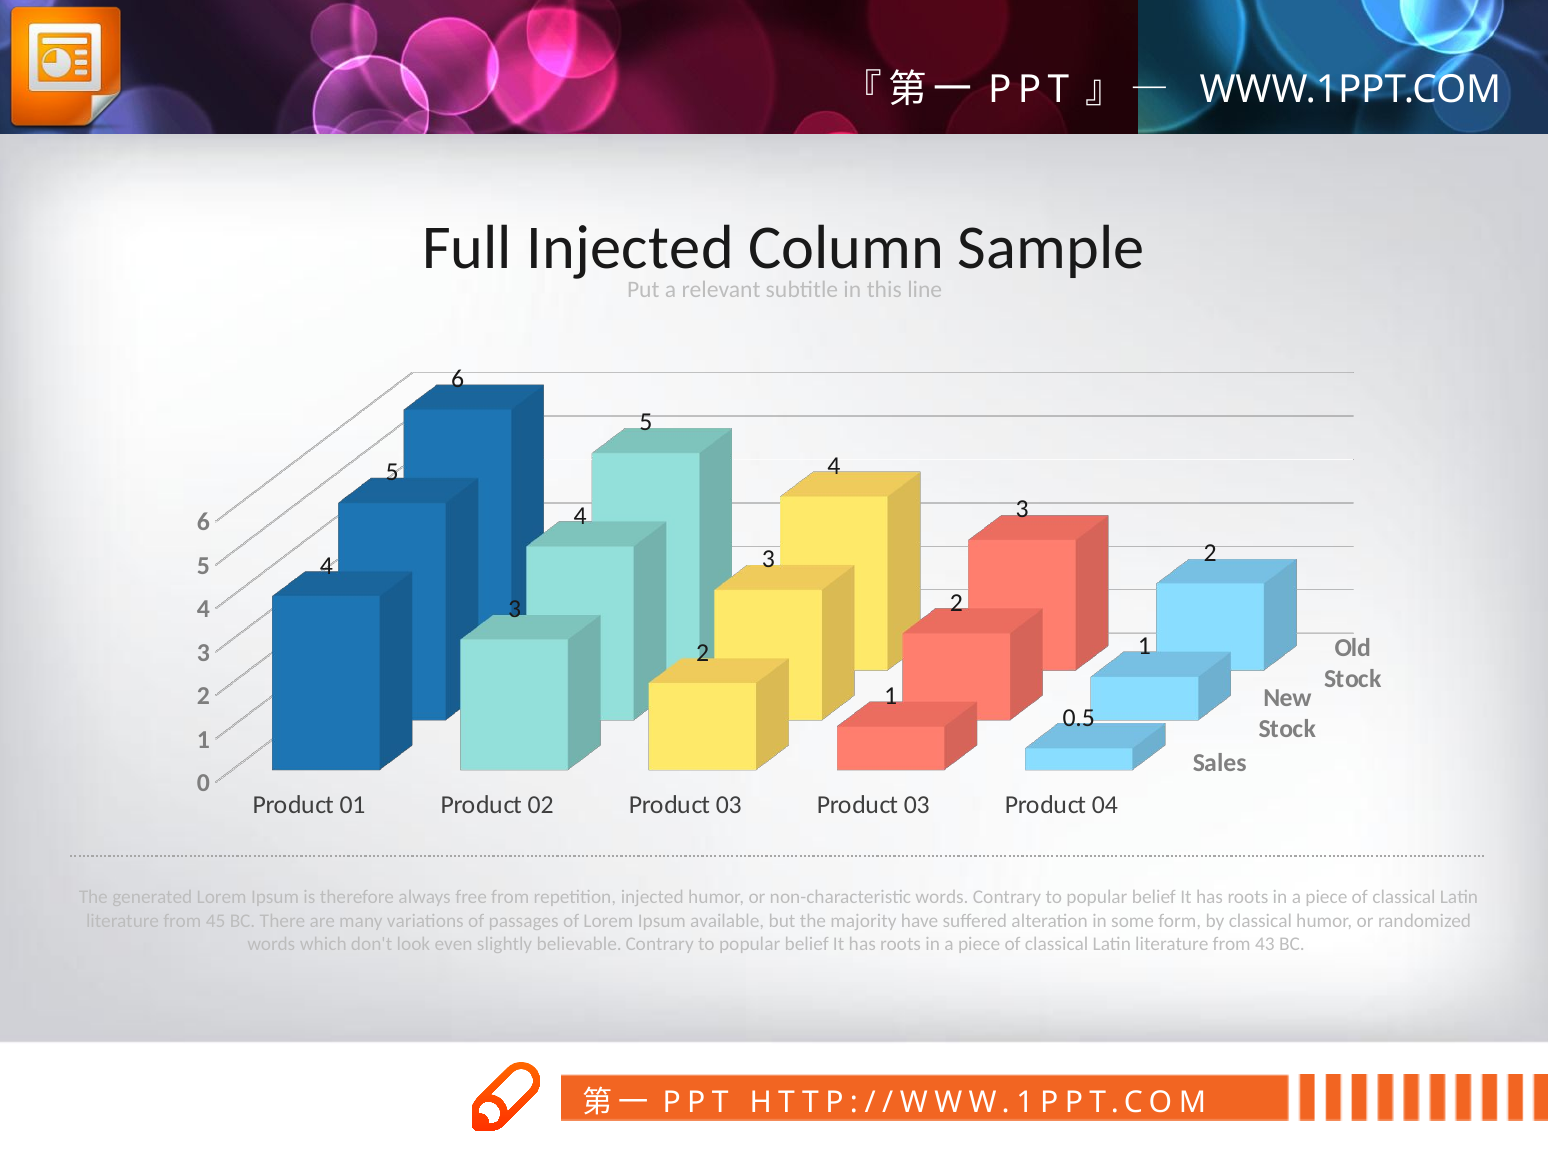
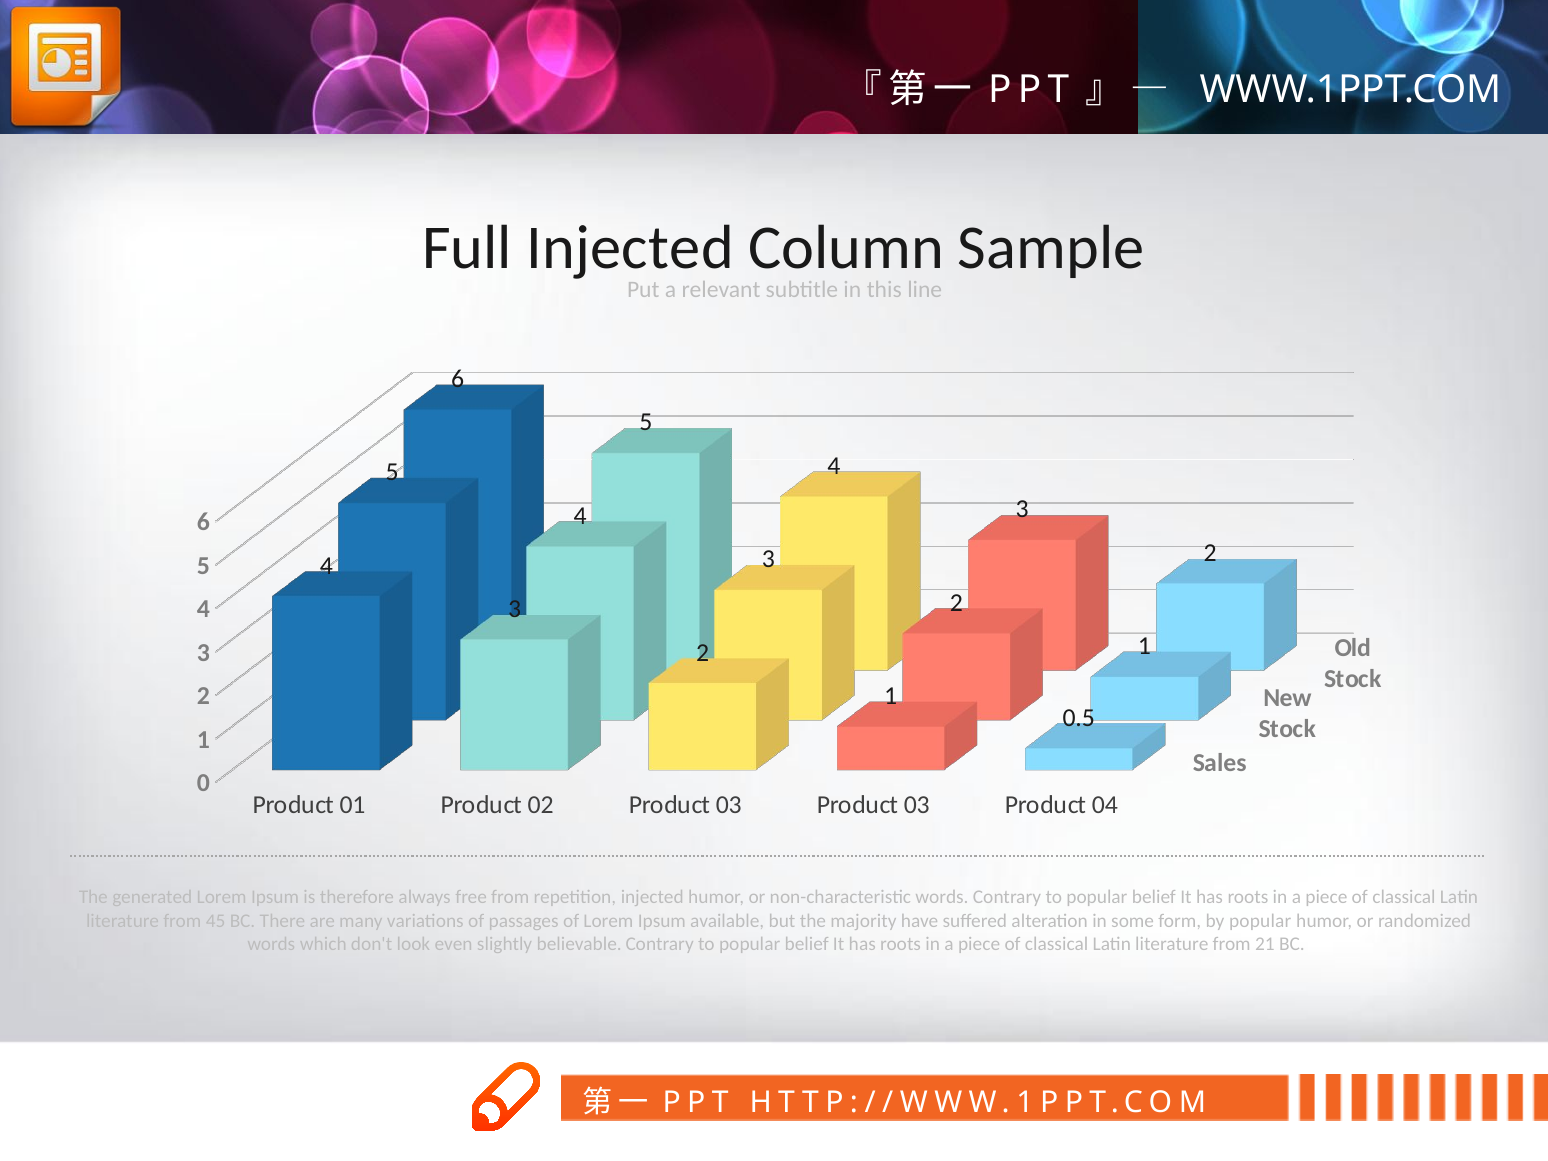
by classical: classical -> popular (1260, 921)
43: 43 -> 21 (1265, 944)
